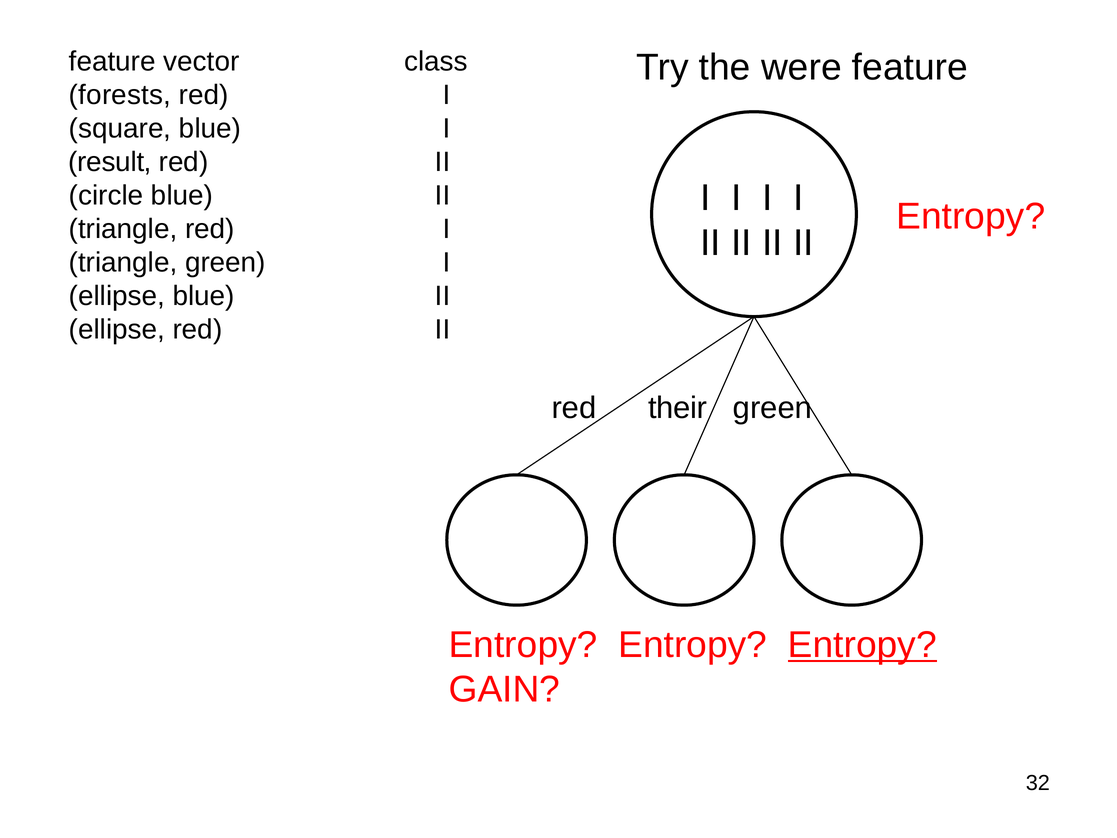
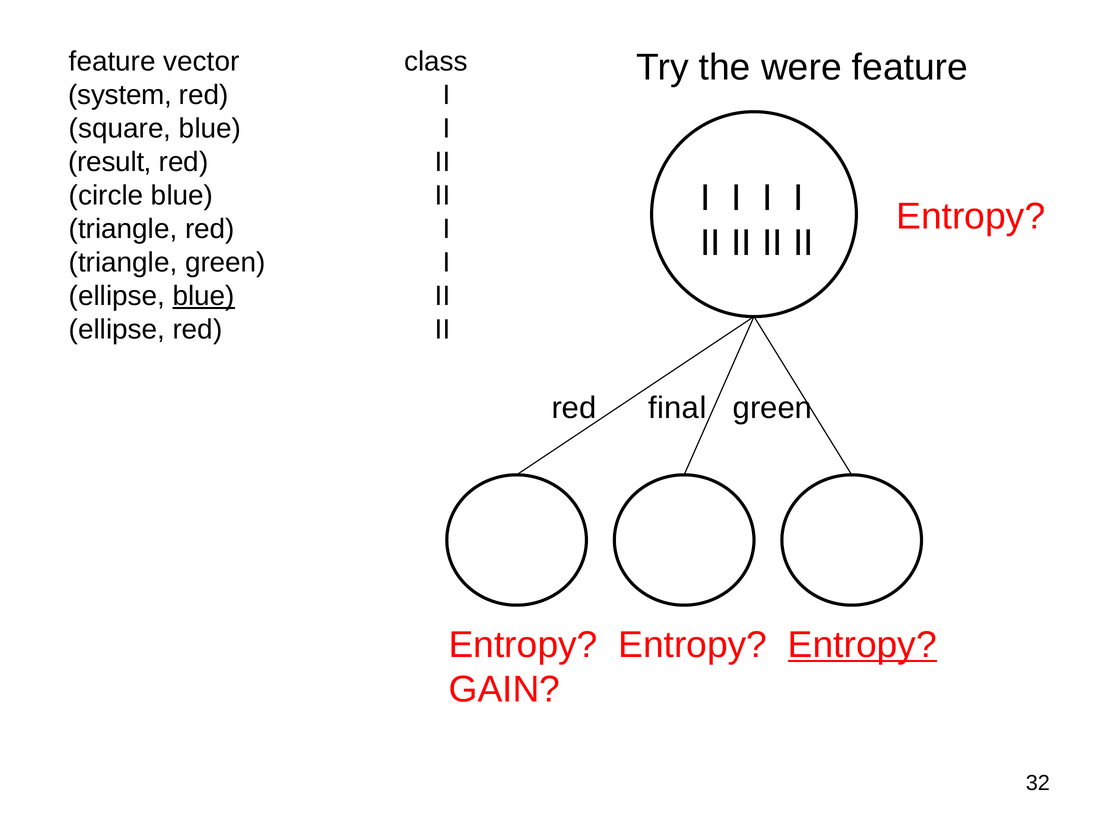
forests: forests -> system (120, 95)
blue underline: none -> present (204, 296)
their: their -> final (677, 408)
